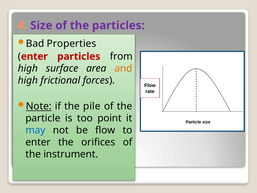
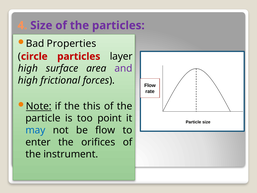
enter: enter -> circle (34, 56)
from: from -> layer (121, 56)
and colour: orange -> purple (123, 68)
pile: pile -> this (92, 106)
